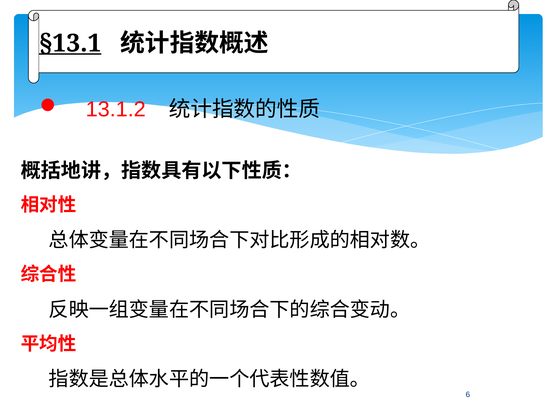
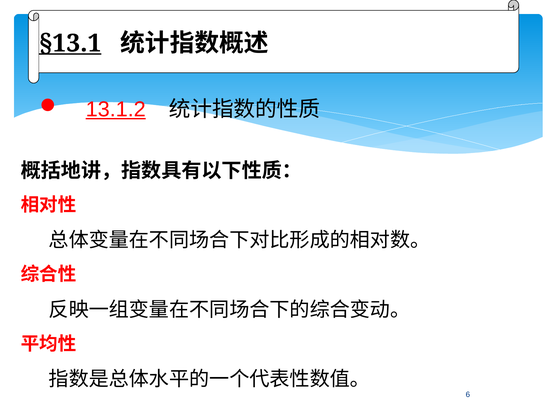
13.1.2 underline: none -> present (116, 109)
